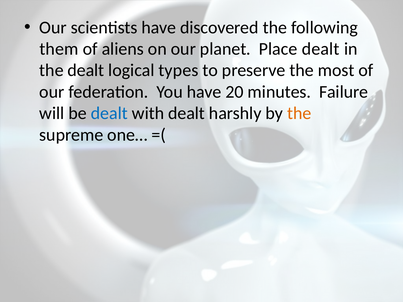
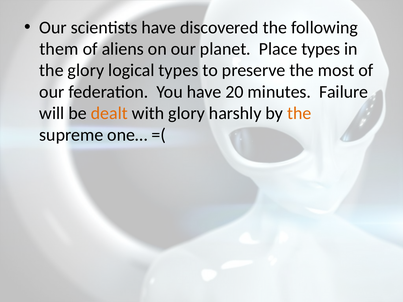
Place dealt: dealt -> types (321, 49)
the dealt: dealt -> glory (86, 70)
dealt colour: blue -> orange (109, 113)
with dealt: dealt -> glory (187, 113)
